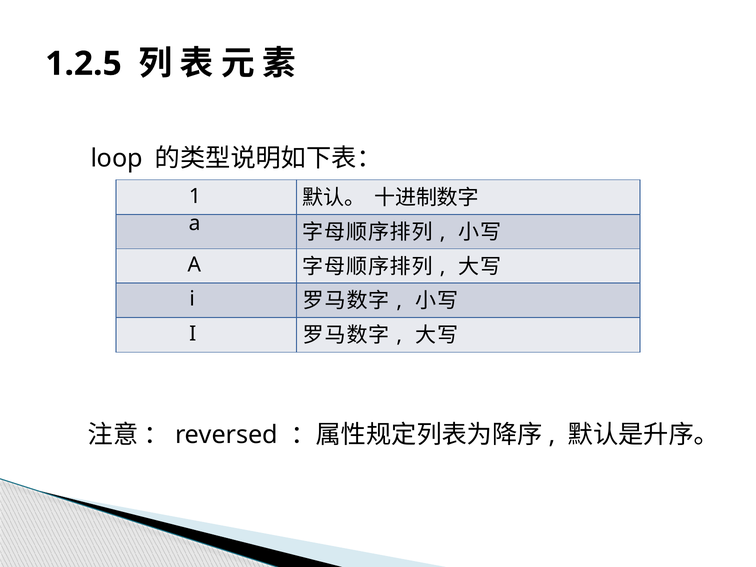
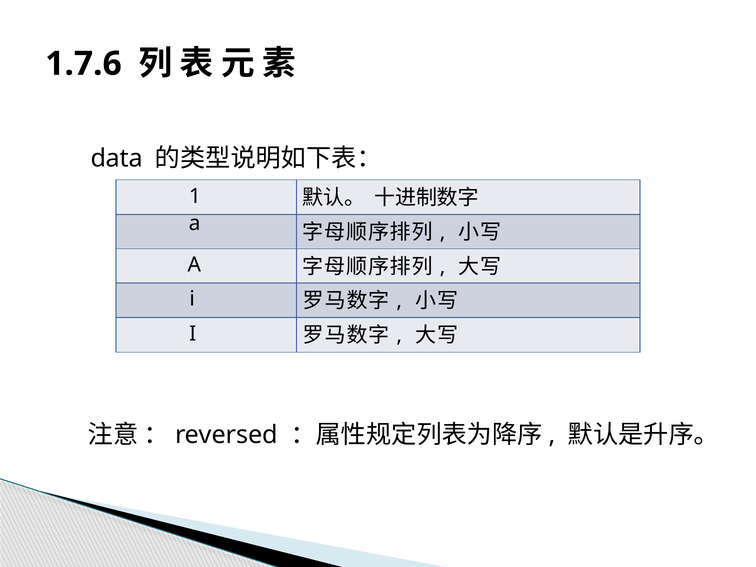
1.2.5: 1.2.5 -> 1.7.6 (84, 64)
loop: loop -> data (117, 159)
